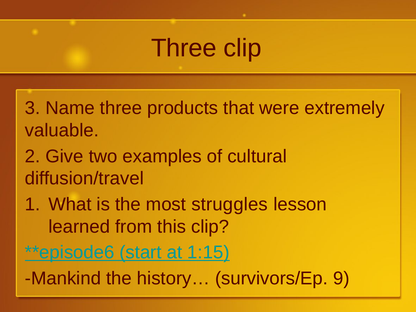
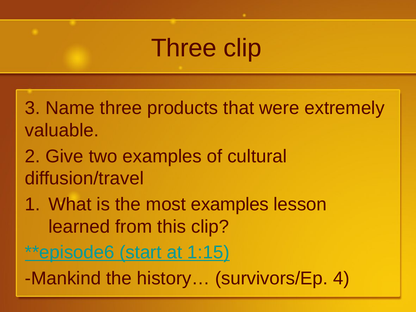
most struggles: struggles -> examples (230, 204)
9: 9 -> 4 (341, 278)
